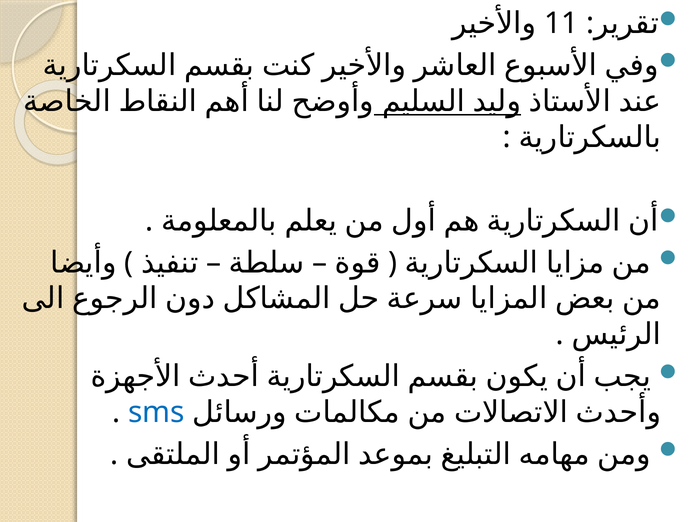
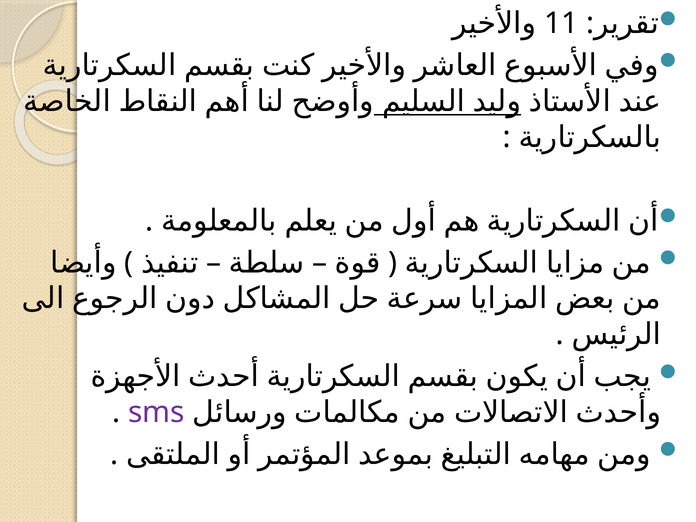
sms colour: blue -> purple (156, 412)
